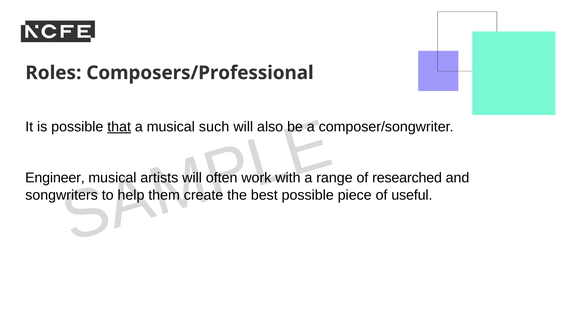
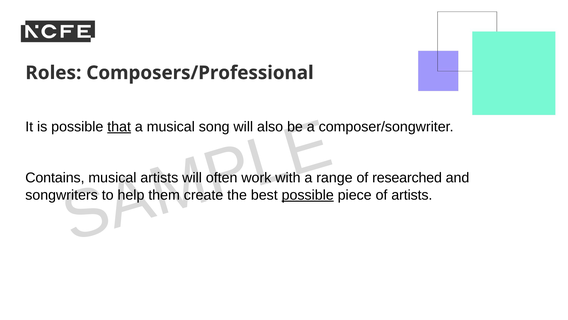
such: such -> song (214, 127)
Engineer: Engineer -> Contains (55, 178)
possible underline: none -> present (308, 195)
of useful: useful -> artists (412, 195)
